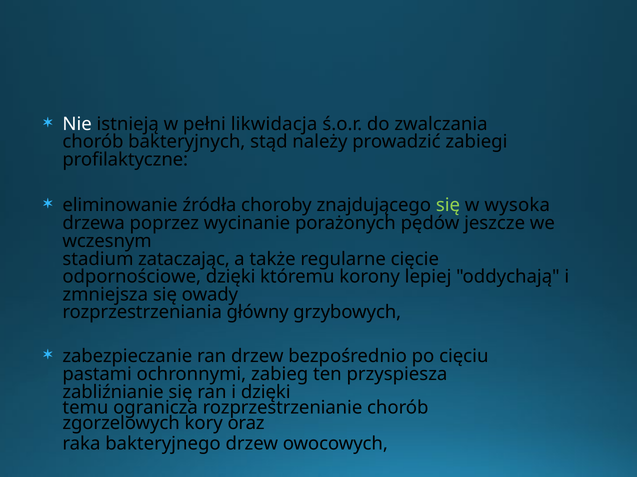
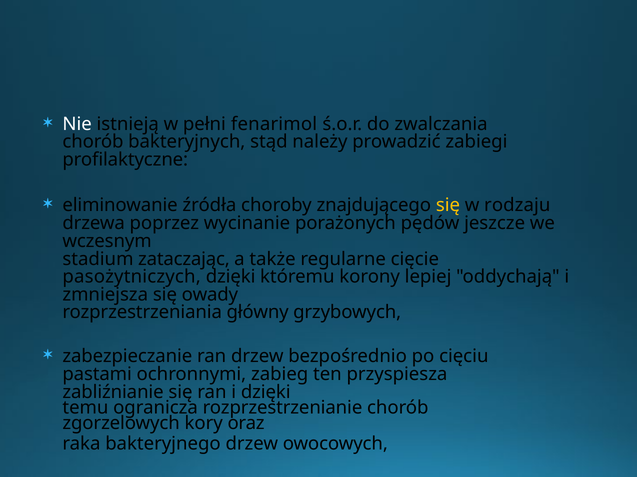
likwidacja: likwidacja -> fenarimol (274, 124)
się colour: light green -> yellow (448, 206)
wysoka: wysoka -> rodzaju (517, 206)
odpornościowe: odpornościowe -> pasożytniczych (132, 277)
